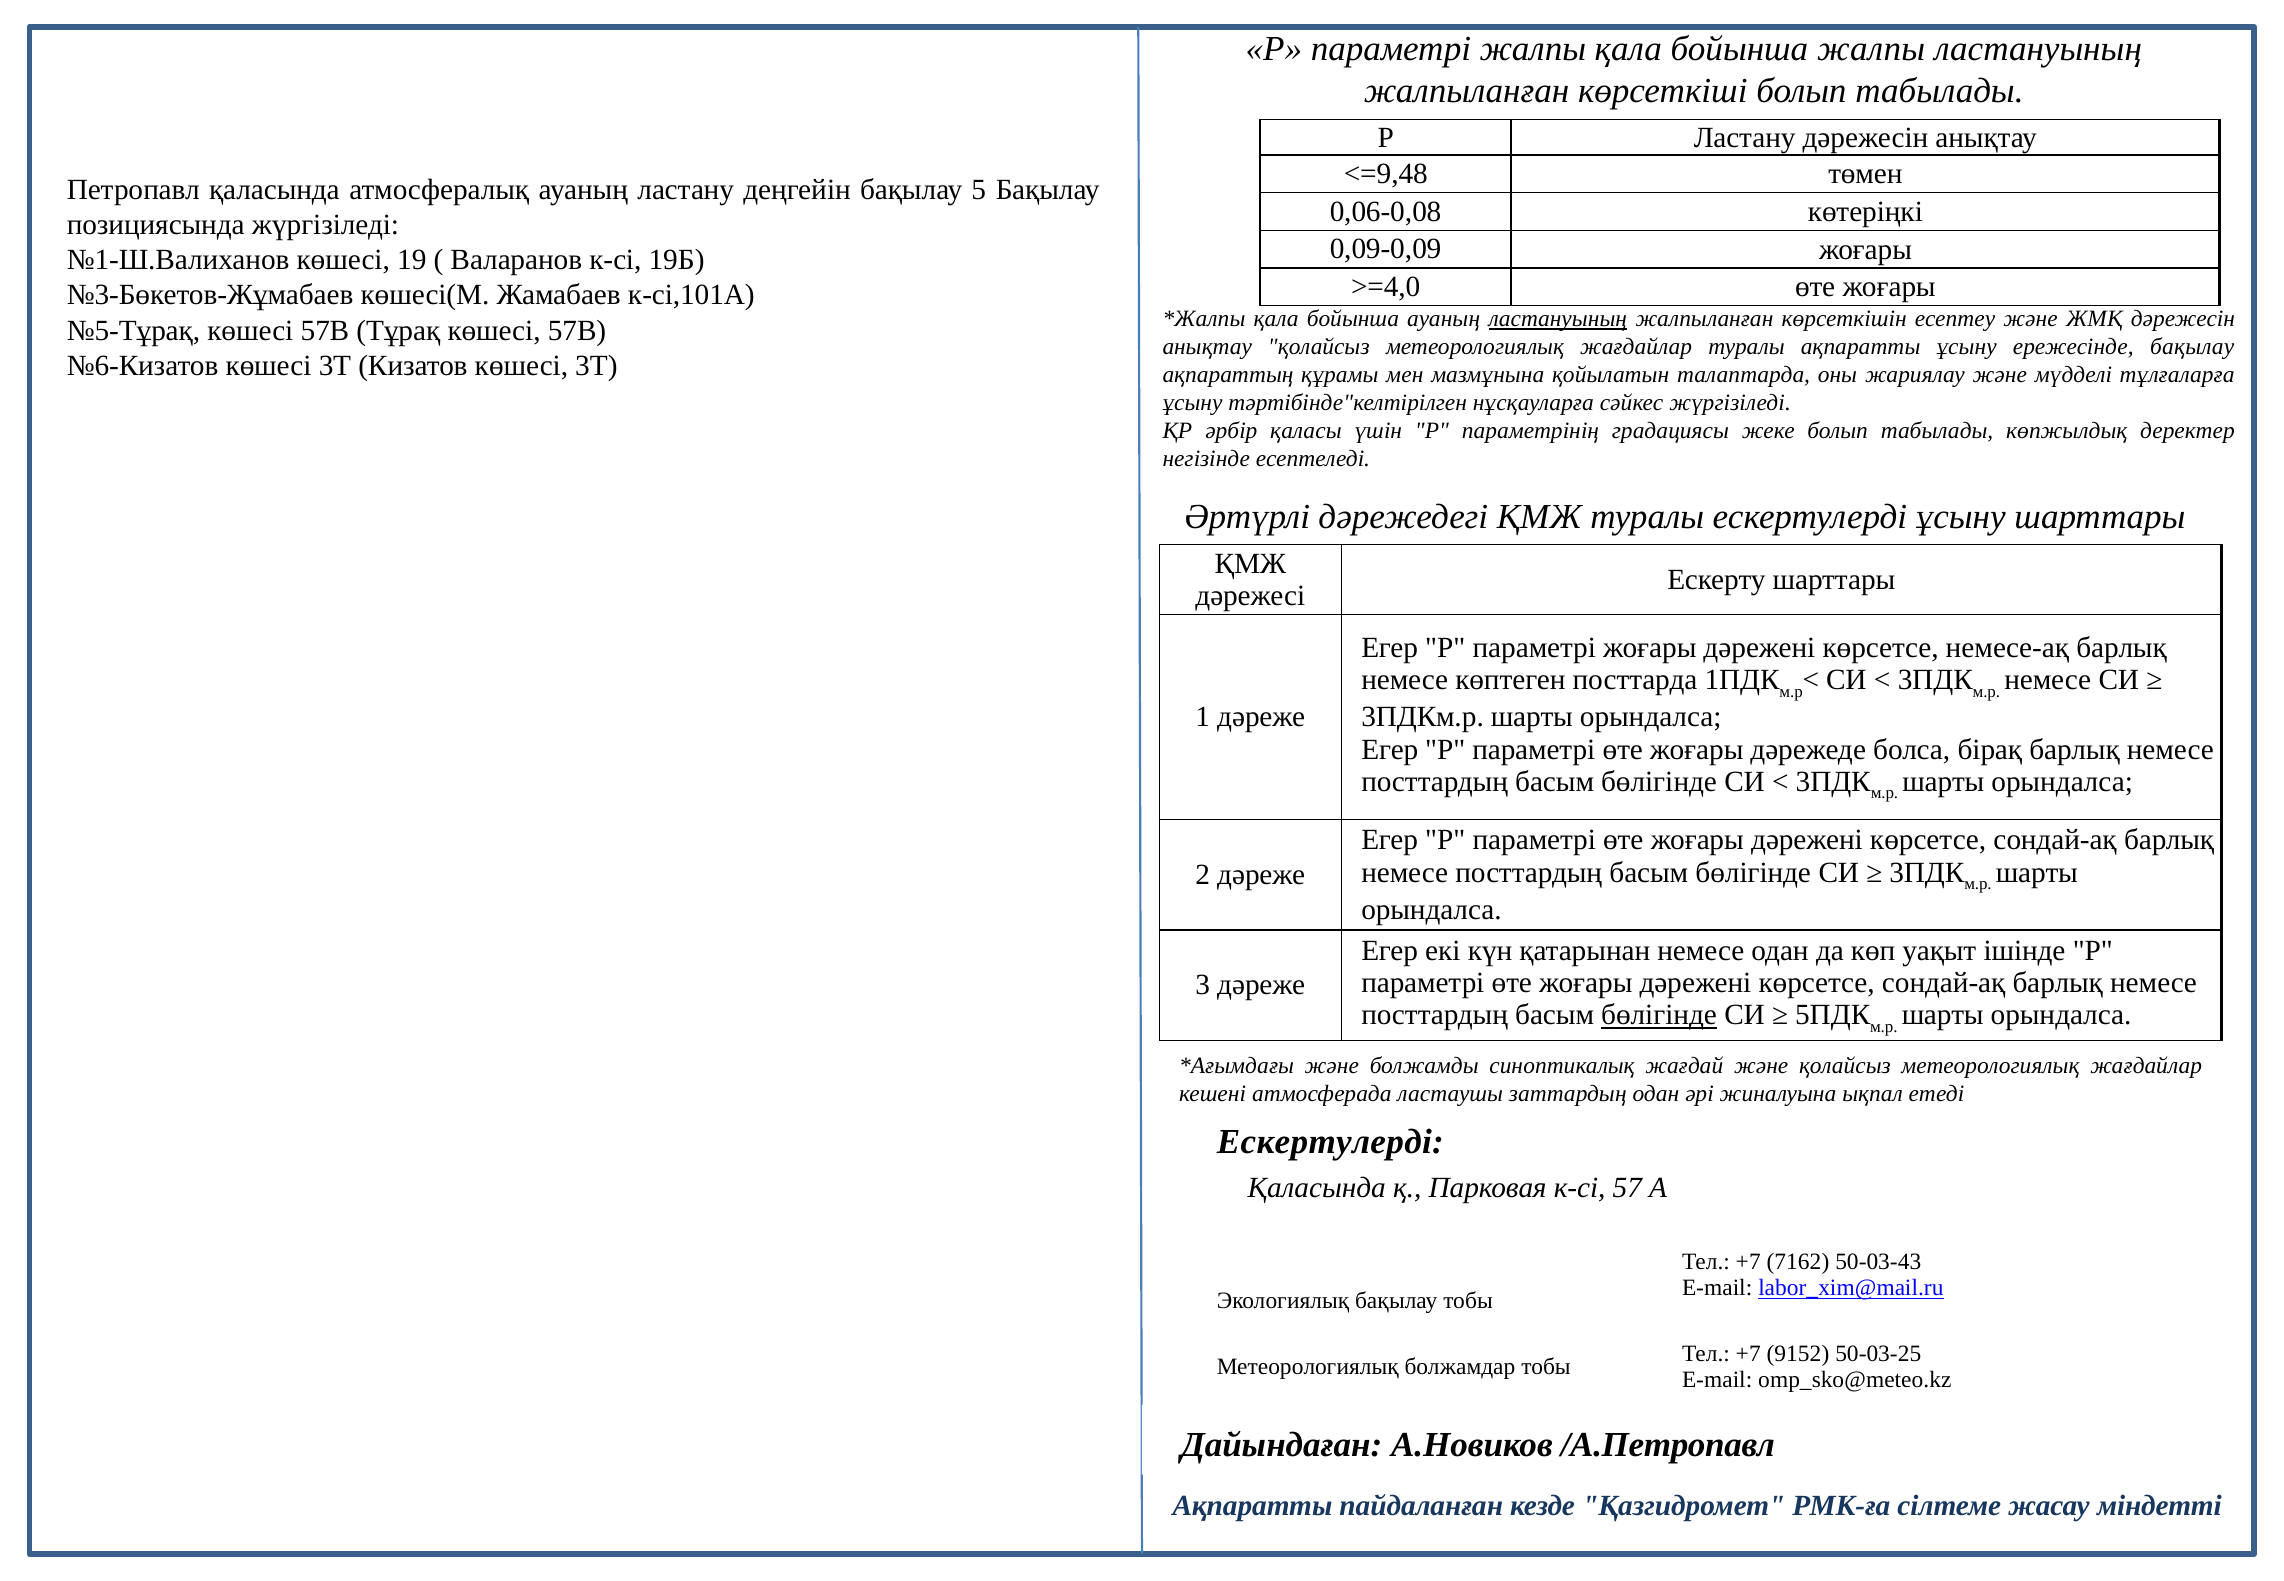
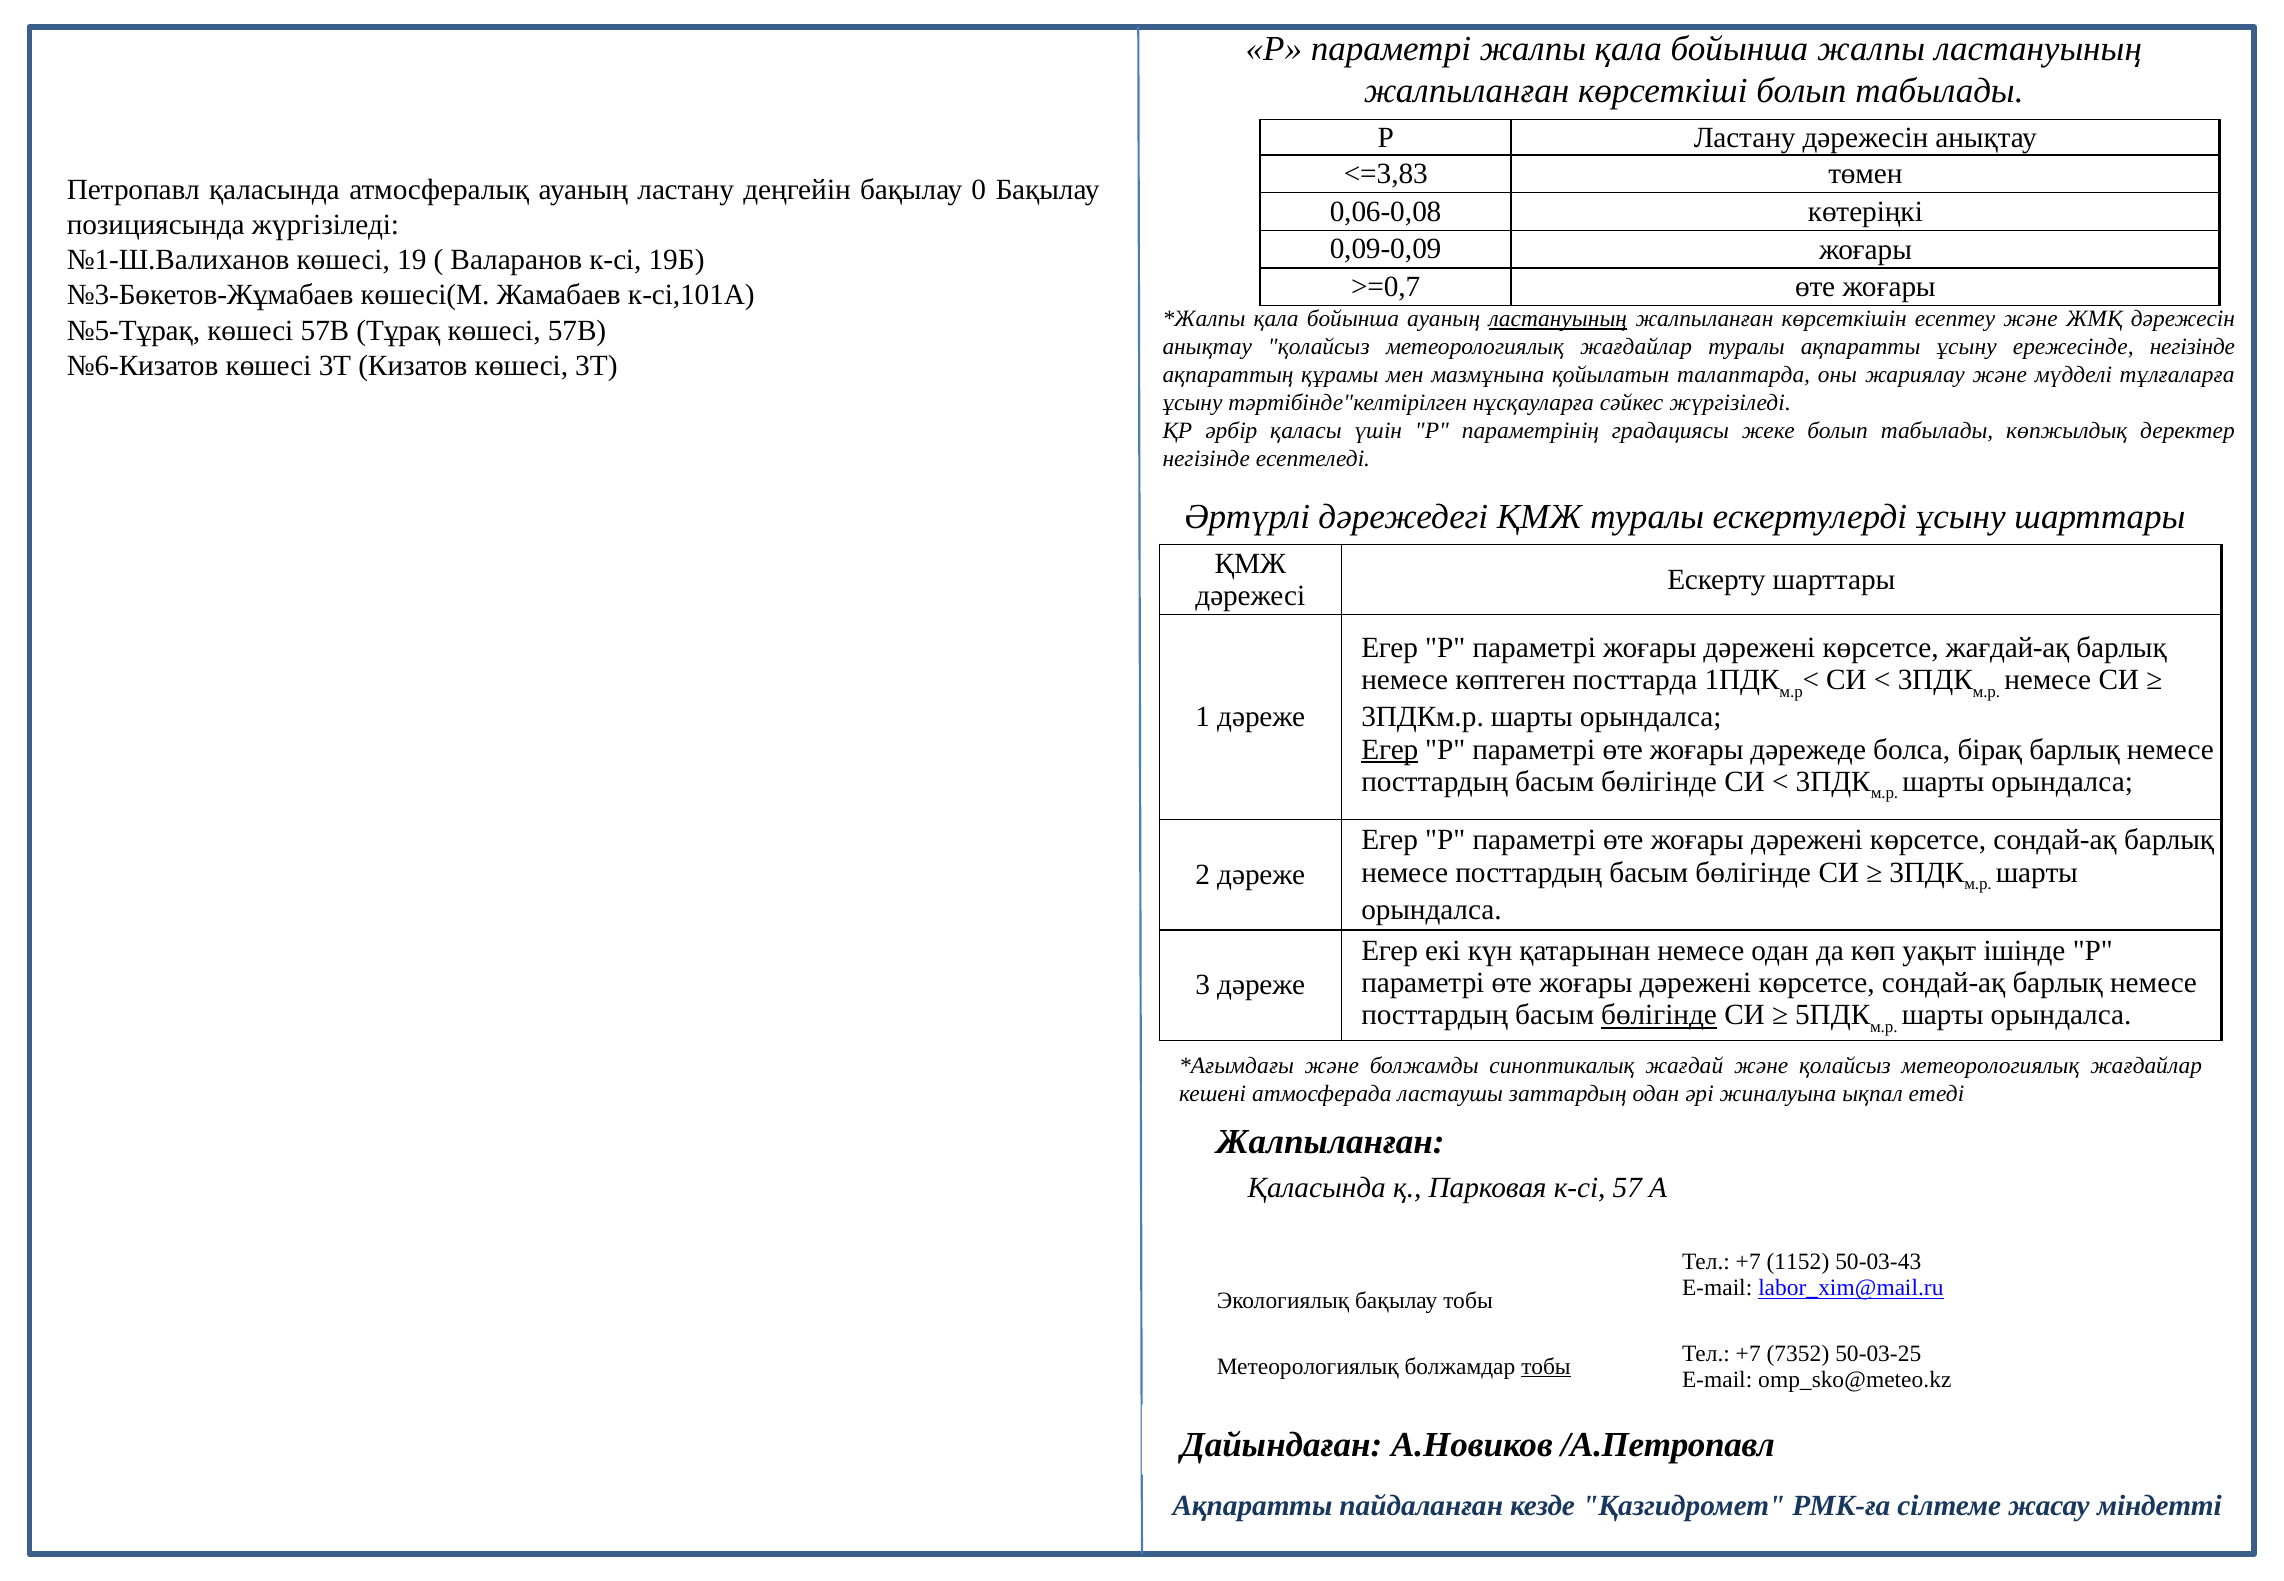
<=9,48: <=9,48 -> <=3,83 (1386, 174)
5: 5 -> 0 (979, 190)
>=4,0: >=4,0 -> >=0,7 (1386, 287)
ережесінде бақылау: бақылау -> негізінде (2192, 347)
немесе-ақ: немесе-ақ -> жағдай-ақ (2008, 648)
Егер underline: none -> present (1390, 750)
Ескертулерді: Ескертулерді -> Жалпыланған (1331, 1142)
7162: 7162 -> 1152 (1798, 1262)
9152: 9152 -> 7352 (1798, 1354)
тобы underline: none -> present (1546, 1367)
